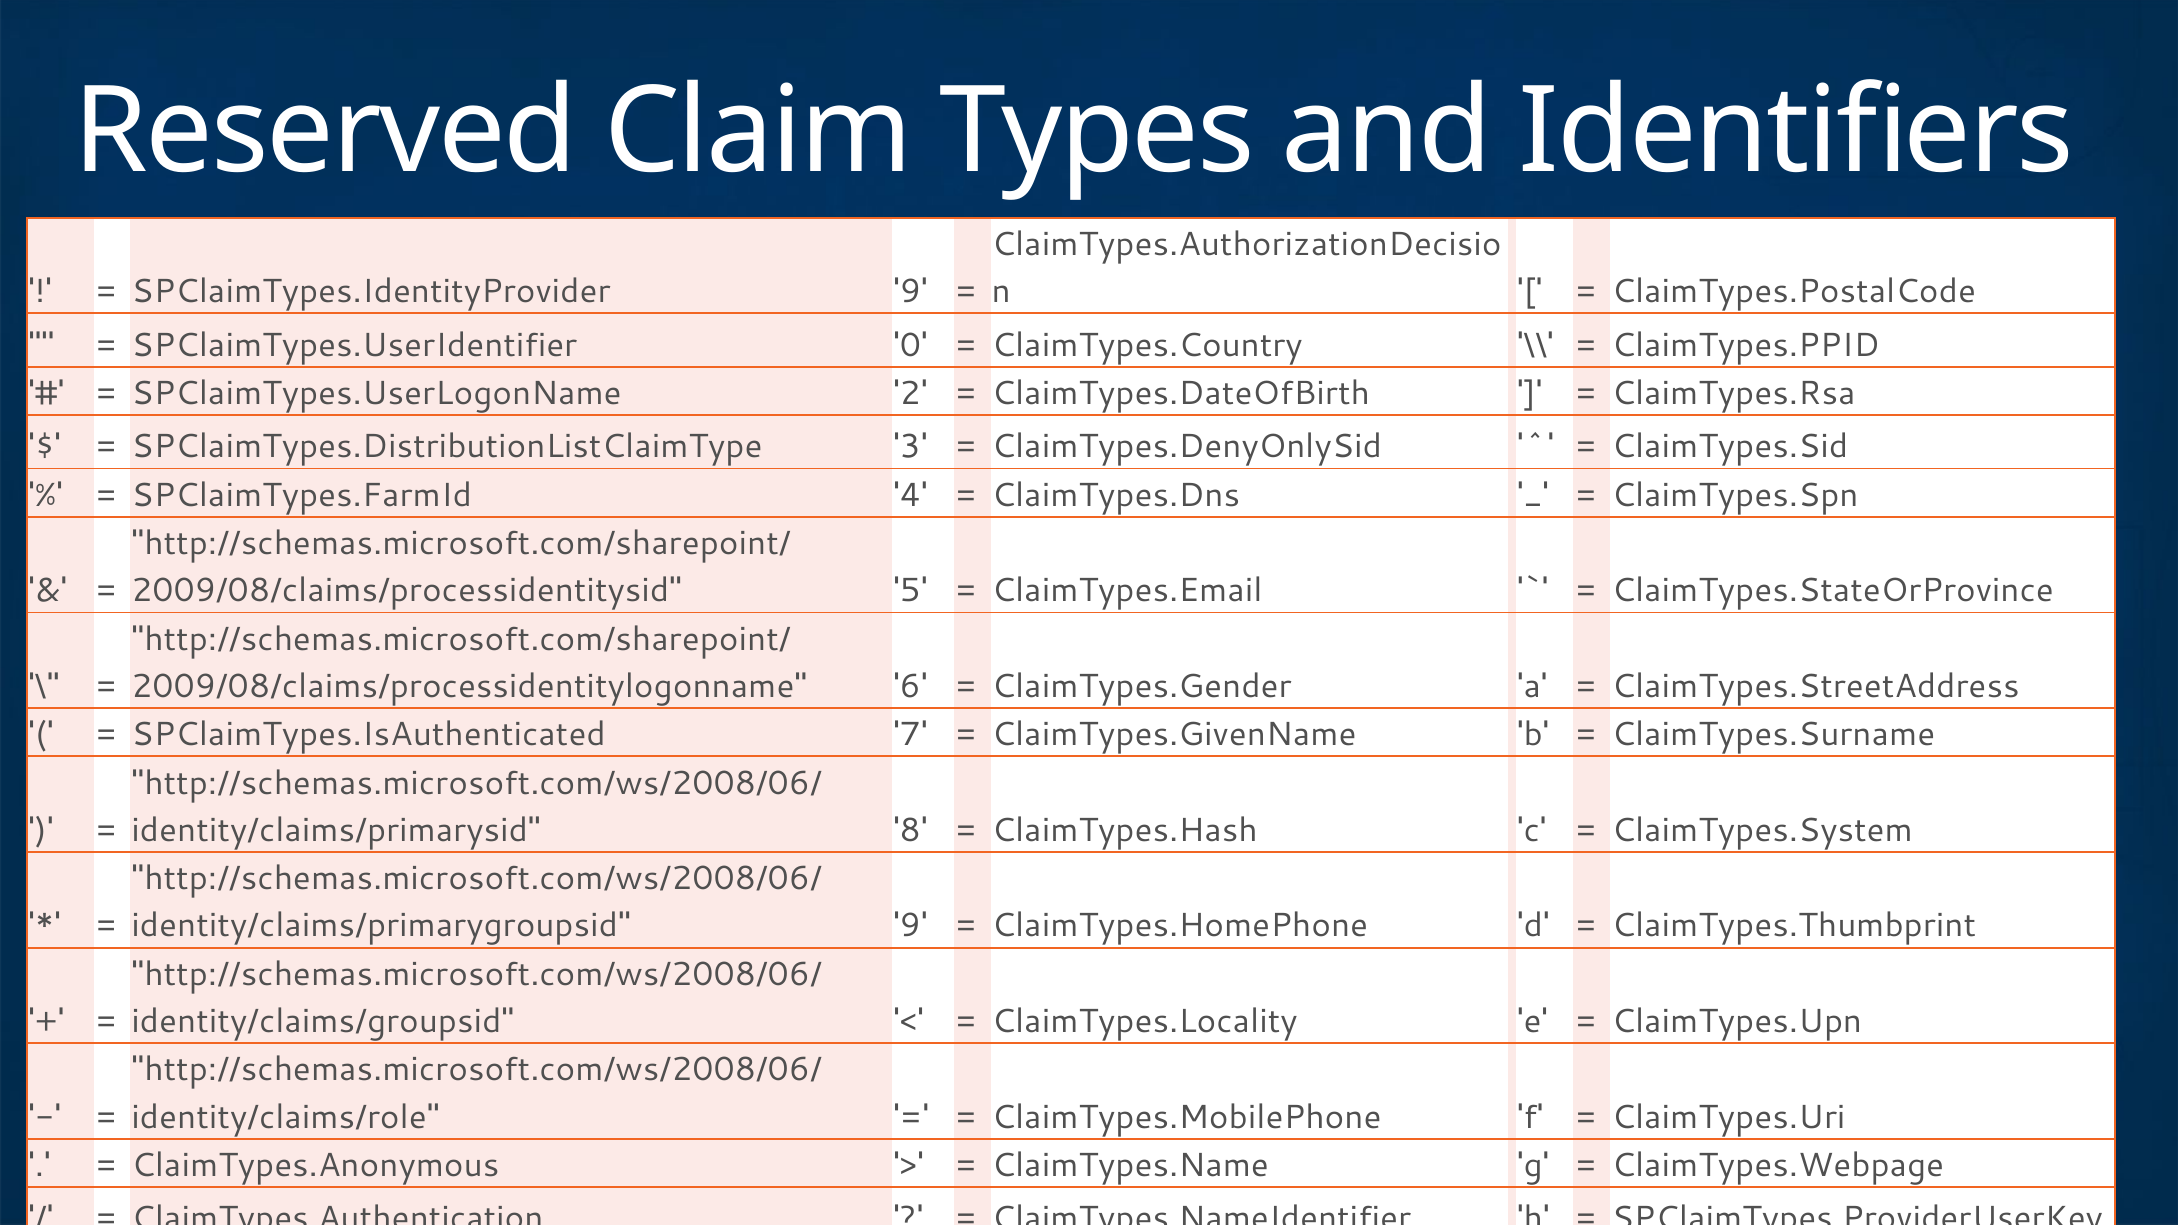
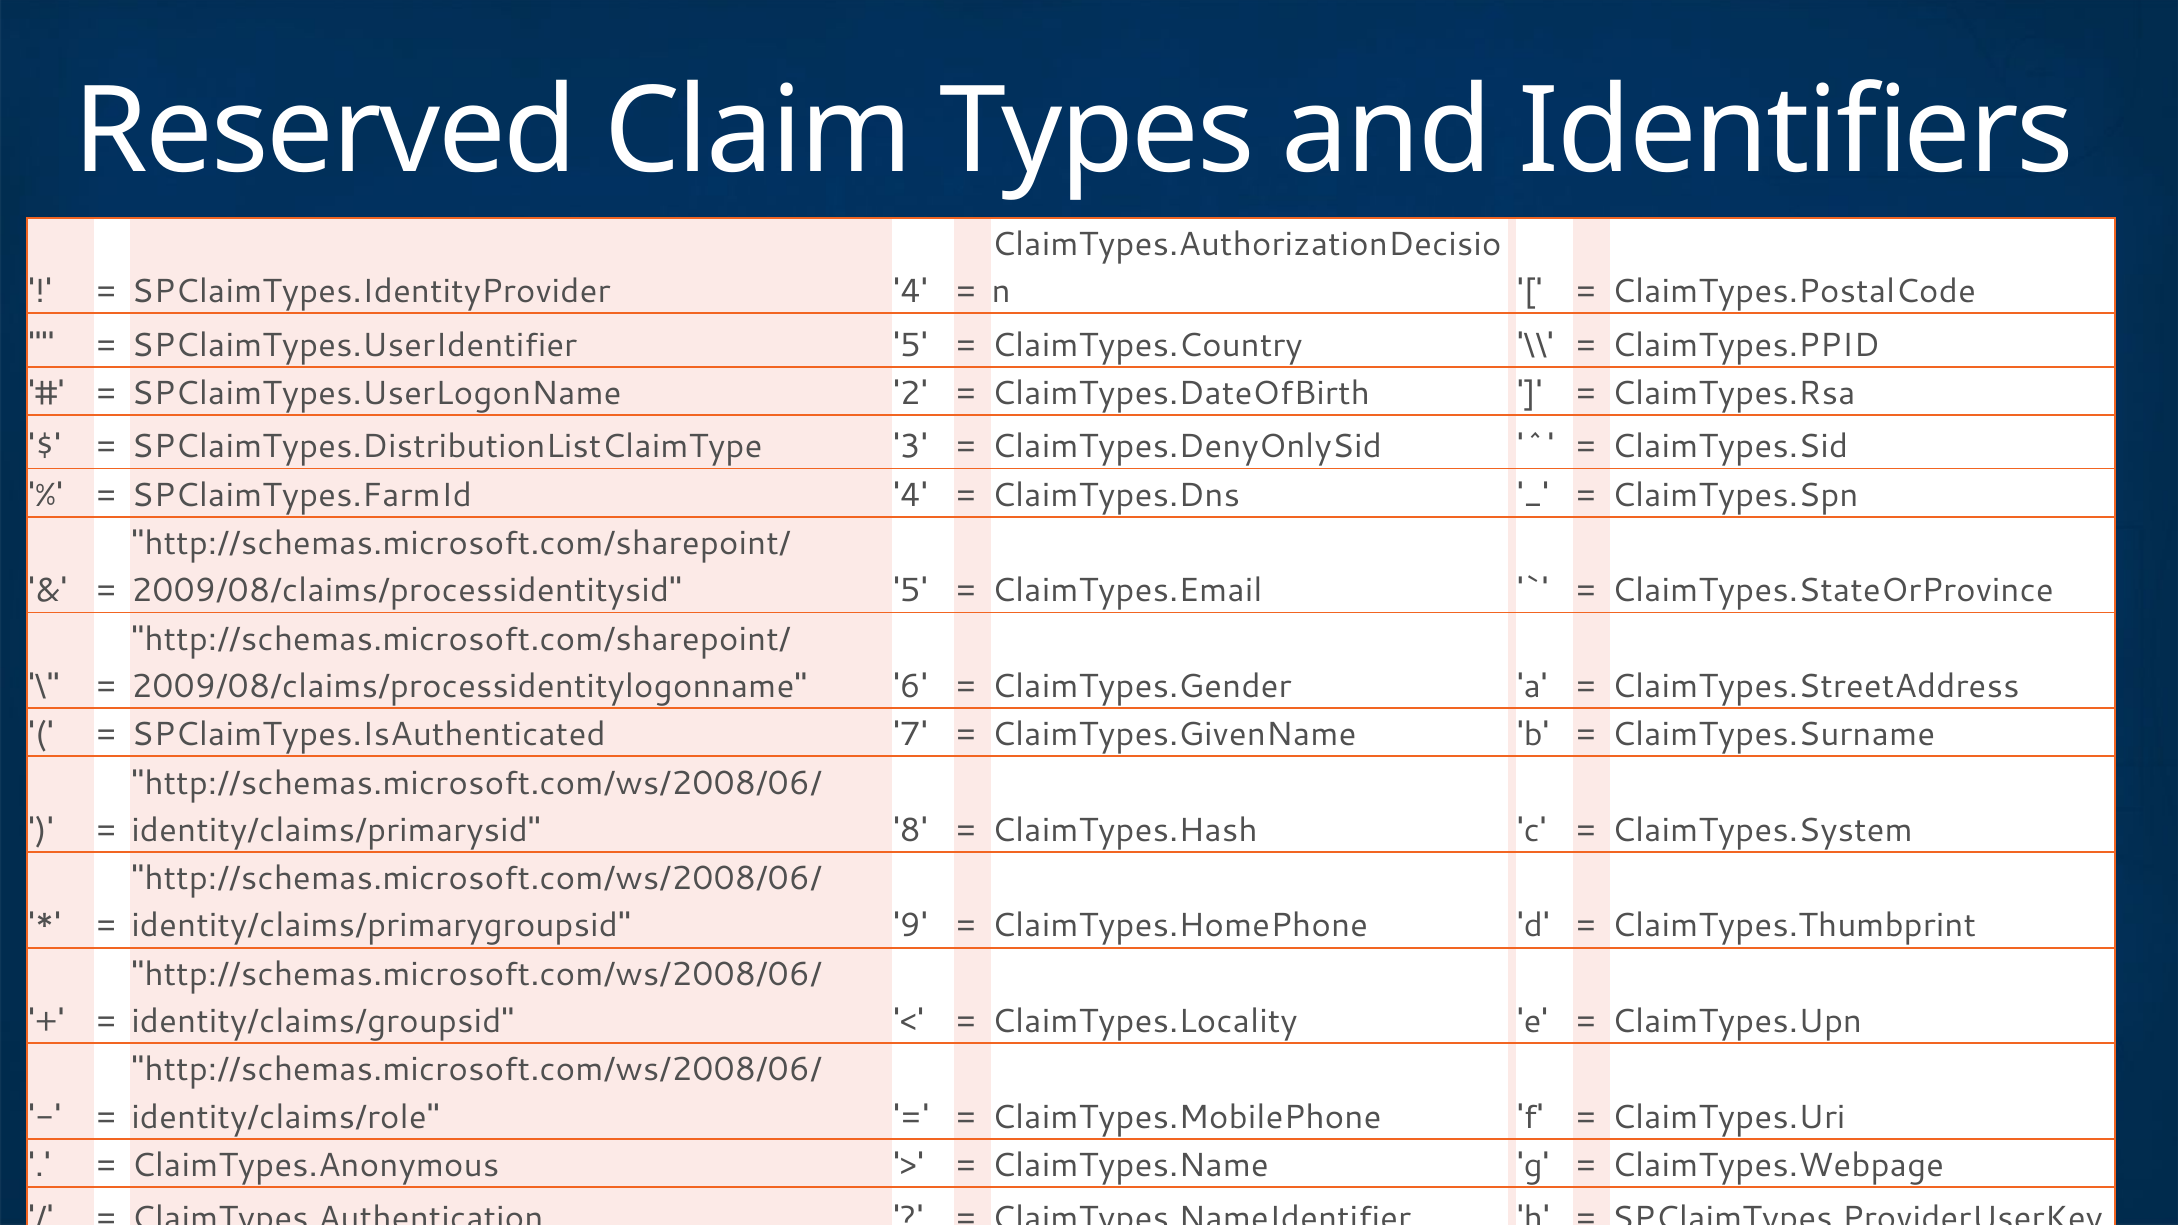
SPClaimTypes.IdentityProvider 9: 9 -> 4 (910, 292)
SPClaimTypes.UserIdentifier 0: 0 -> 5 (910, 345)
